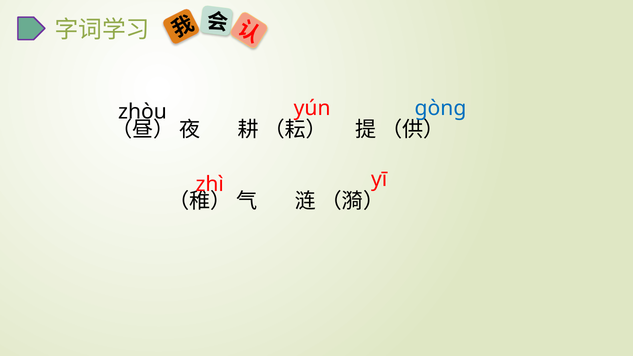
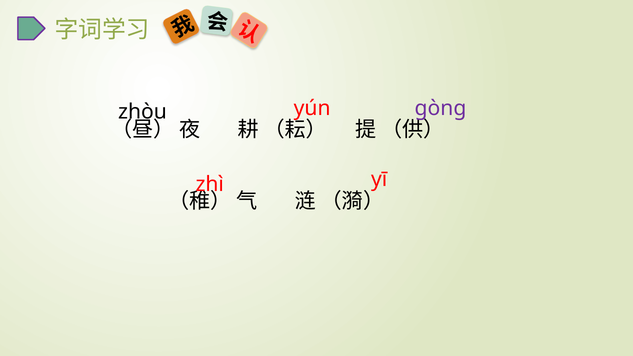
gòng colour: blue -> purple (440, 108)
